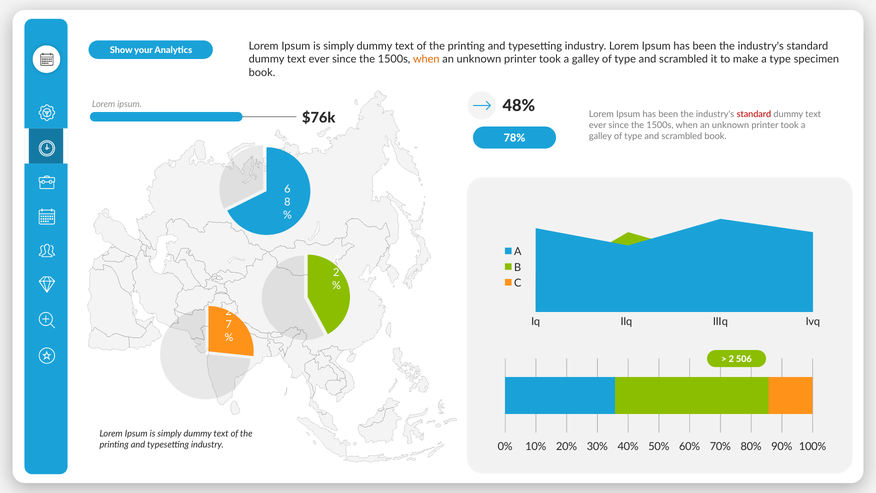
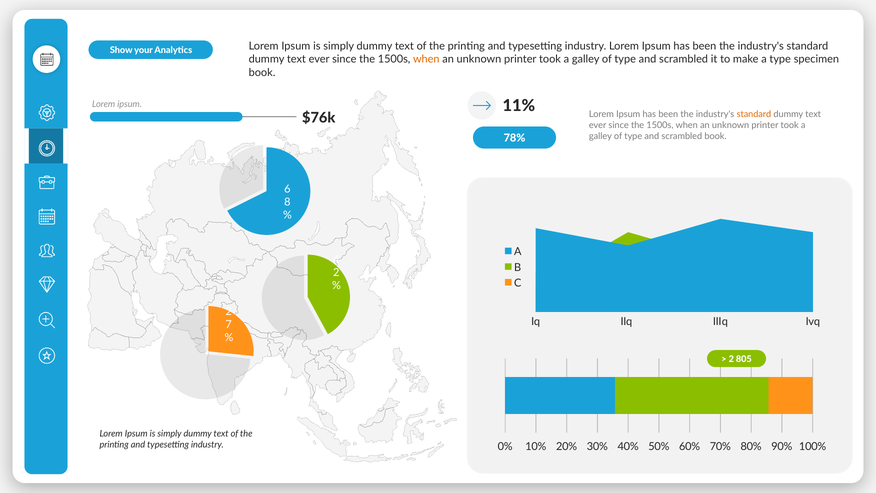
48%: 48% -> 11% (519, 106)
standard colour: red -> orange (754, 114)
506: 506 -> 805 (744, 359)
